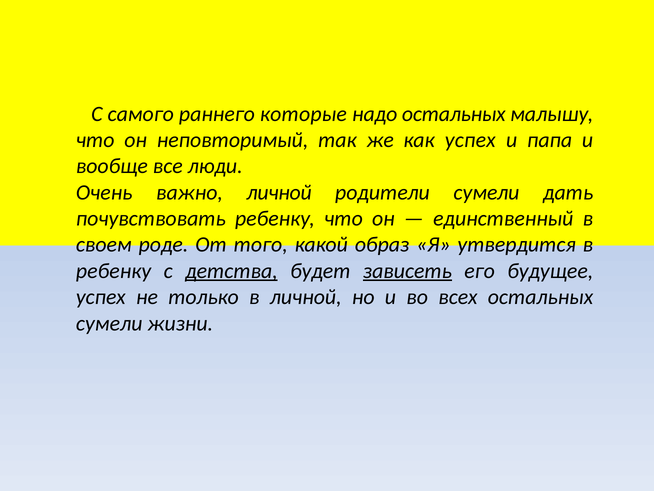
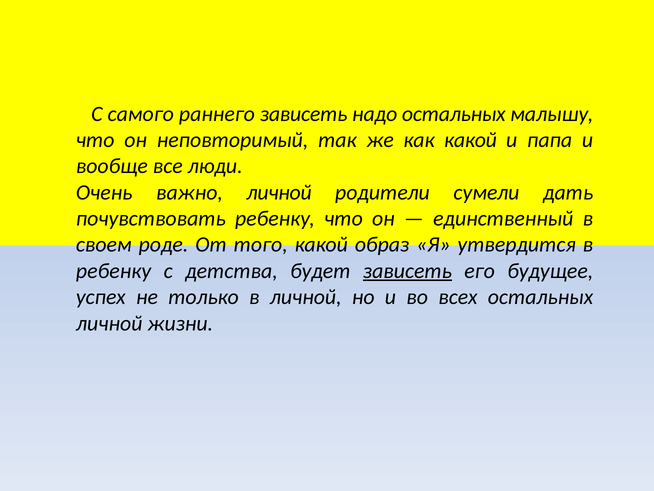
раннего которые: которые -> зависеть (304, 114)
как успех: успех -> какой (470, 140)
детства underline: present -> none (231, 271)
сумели: сумели -> личной (109, 323)
